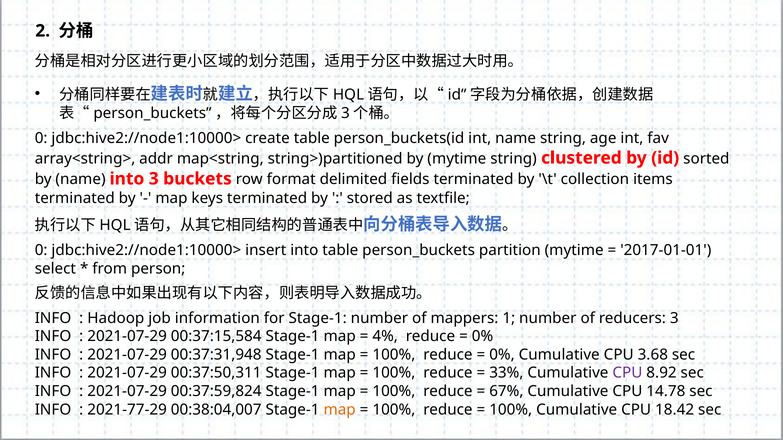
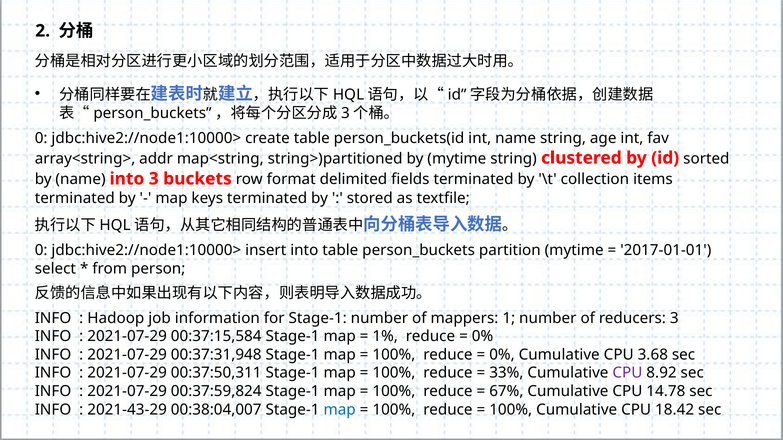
4%: 4% -> 1% (385, 337)
2021-77-29: 2021-77-29 -> 2021-43-29 (127, 410)
map colour: orange -> blue (340, 410)
